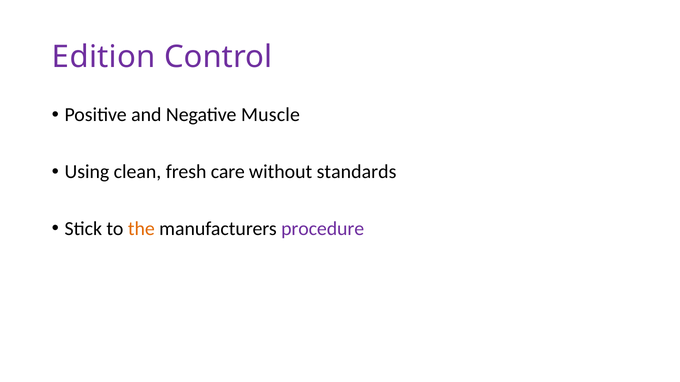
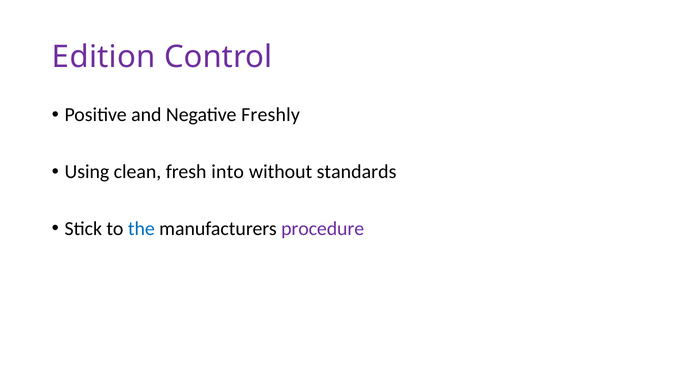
Muscle: Muscle -> Freshly (271, 115)
care: care -> into (228, 172)
the colour: orange -> blue (141, 229)
